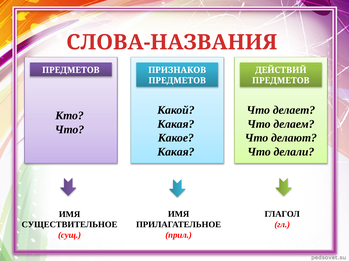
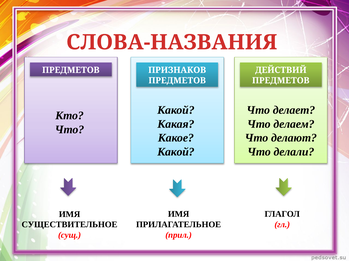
Какая: Какая -> Какой (176, 152)
